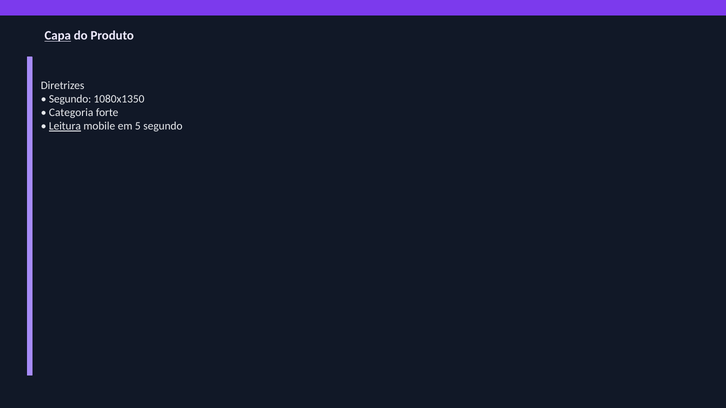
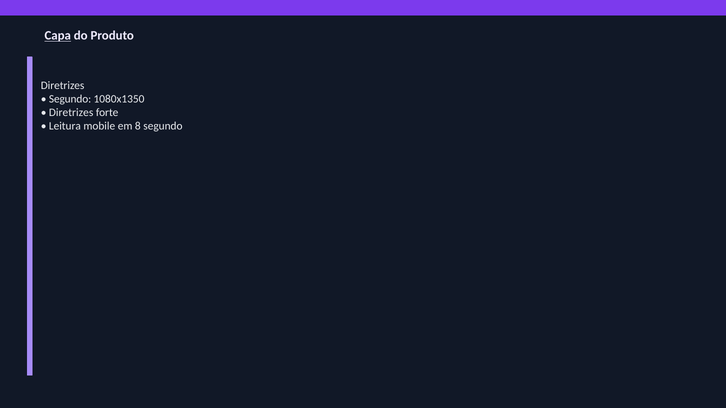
Categoria: Categoria -> Diretrizes (71, 113)
Leitura underline: present -> none (65, 126)
5: 5 -> 8 (138, 126)
